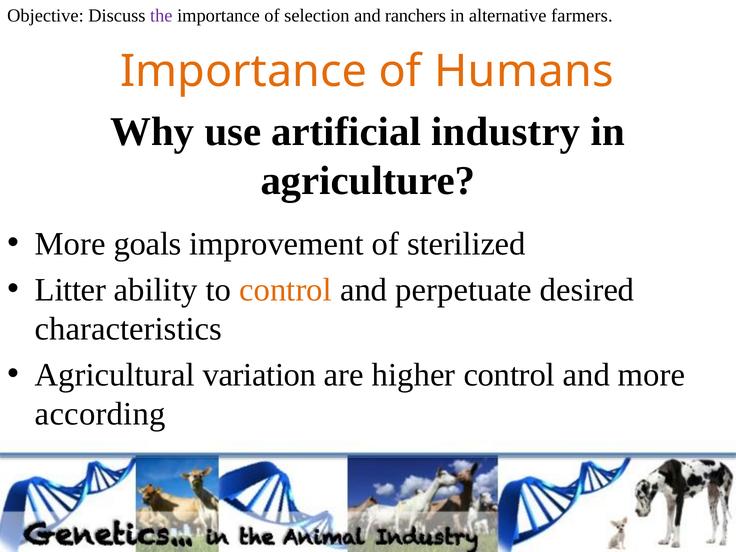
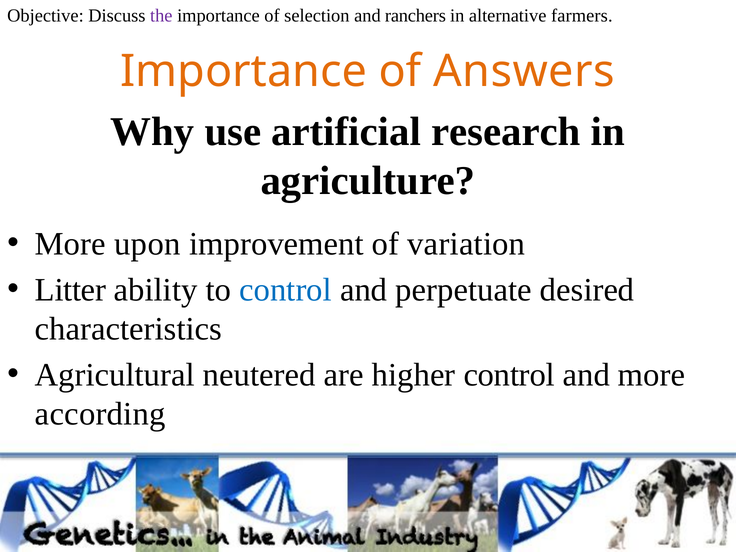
Humans: Humans -> Answers (524, 71)
industry: industry -> research (506, 132)
goals: goals -> upon (147, 244)
sterilized: sterilized -> variation (466, 244)
control colour: orange -> blue (286, 290)
variation: variation -> neutered (259, 375)
